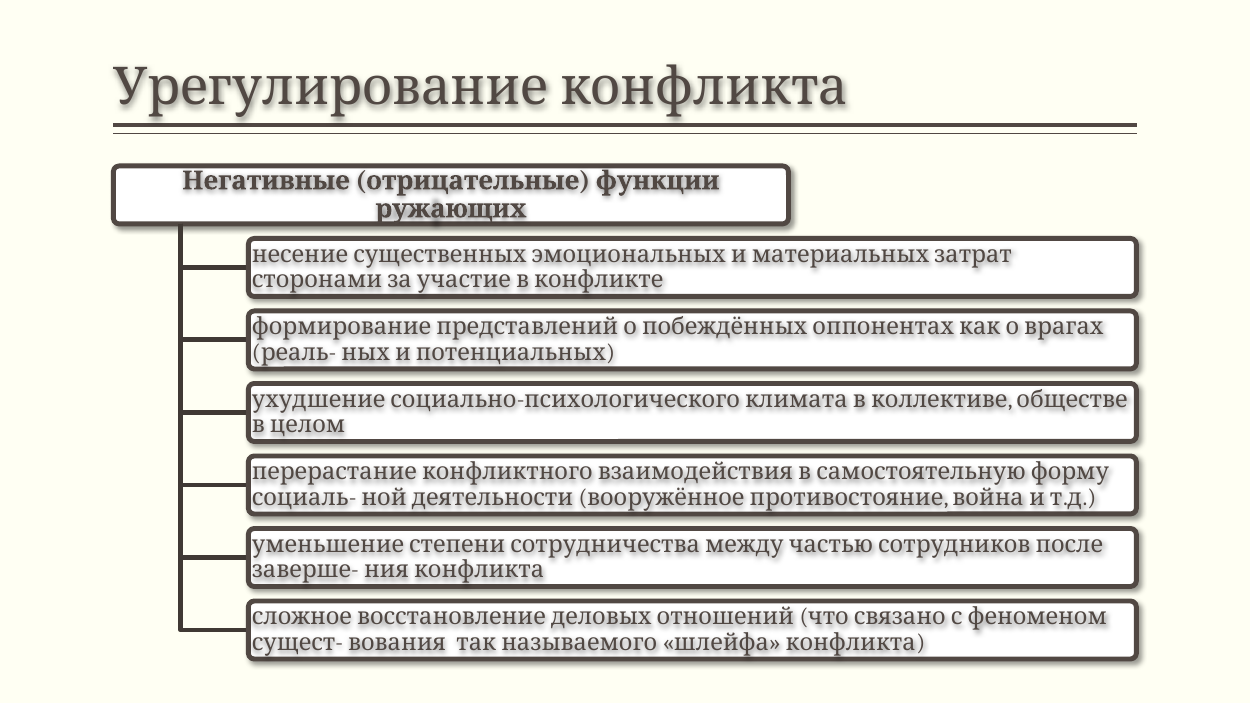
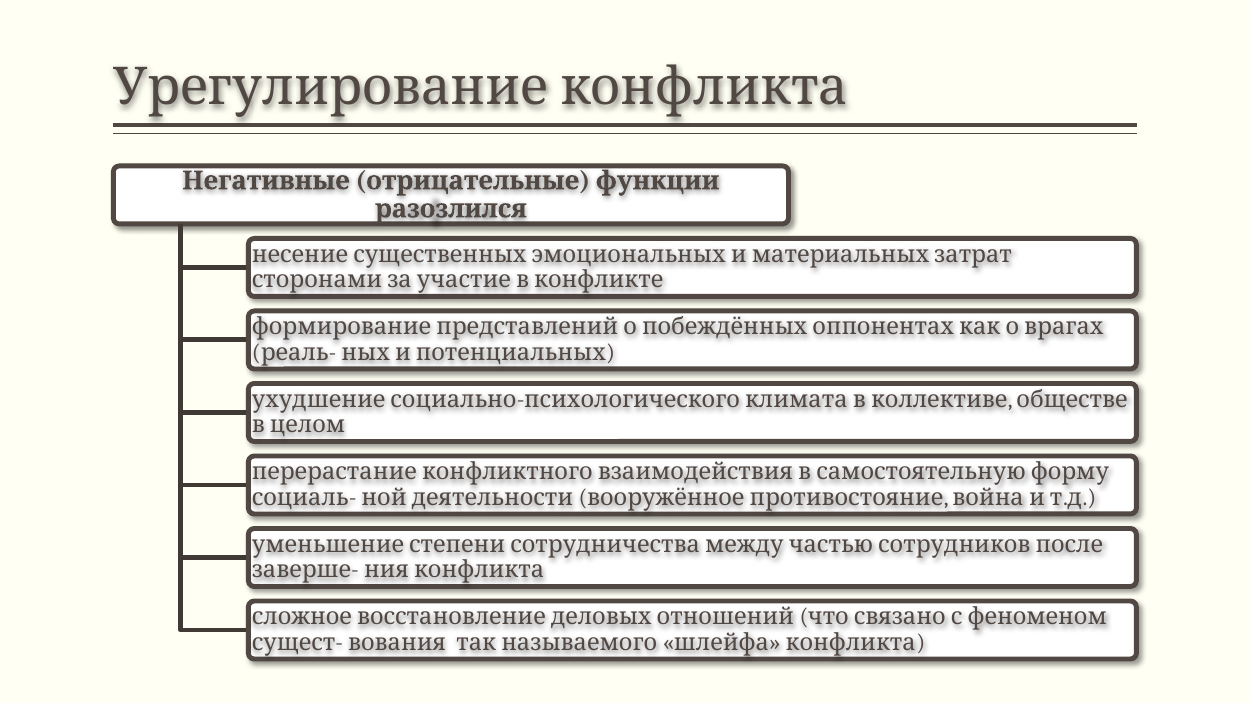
ружающих: ружающих -> разозлился (451, 209)
